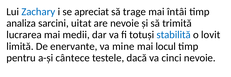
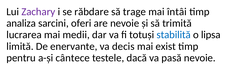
Zachary colour: blue -> purple (38, 12)
apreciat: apreciat -> răbdare (92, 12)
uitat: uitat -> oferi (81, 23)
lovit: lovit -> lipsa (211, 35)
mine: mine -> decis (123, 46)
locul: locul -> exist (166, 46)
cinci: cinci -> pasă (172, 58)
